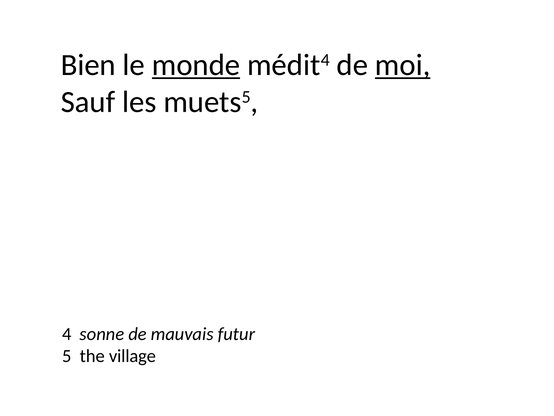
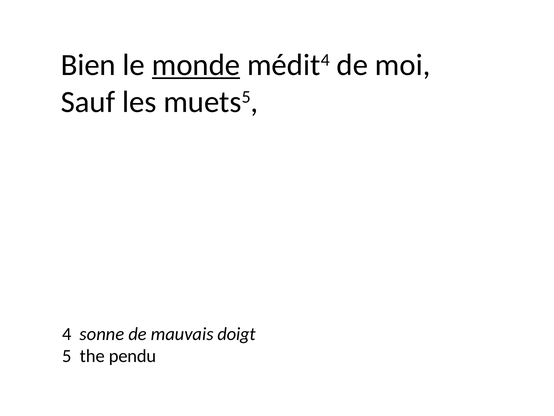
moi underline: present -> none (403, 65)
futur: futur -> doigt (237, 334)
village: village -> pendu (132, 356)
